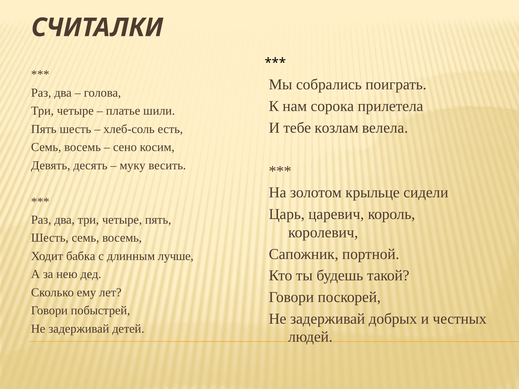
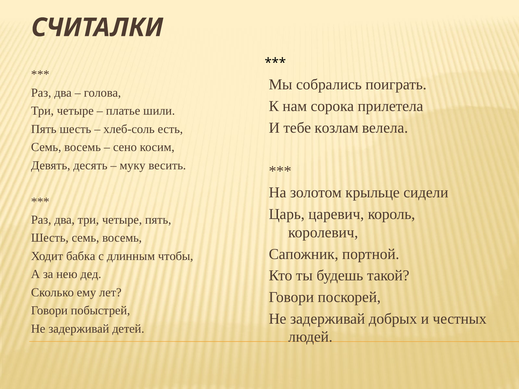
лучше: лучше -> чтобы (176, 256)
